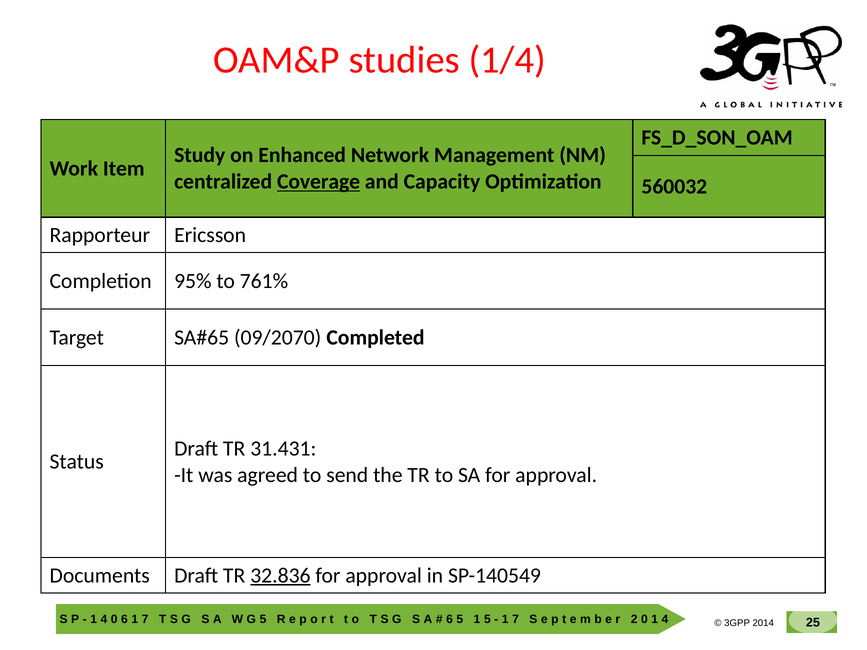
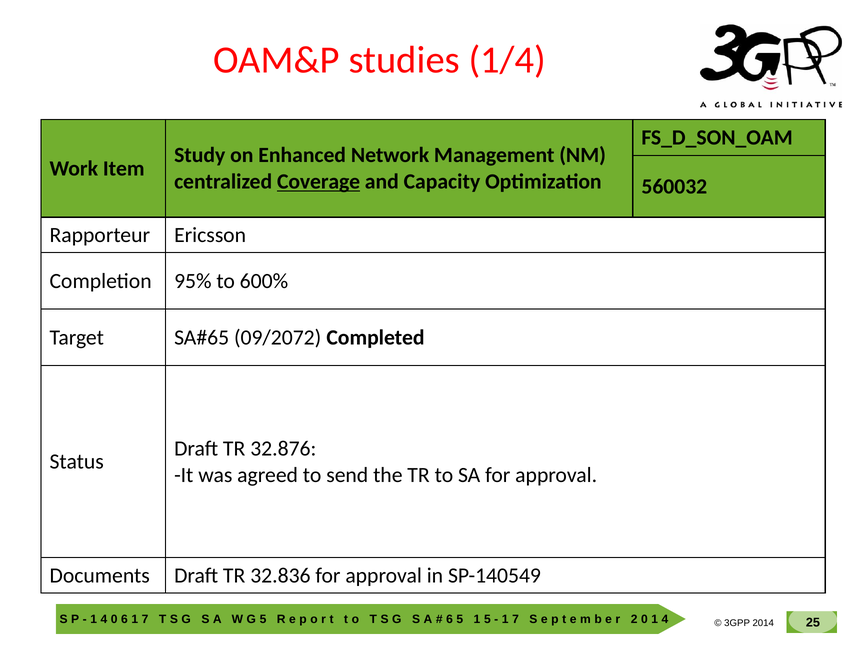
761%: 761% -> 600% (264, 281)
09/2070: 09/2070 -> 09/2072 (278, 337)
31.431: 31.431 -> 32.876 (283, 449)
32.836 underline: present -> none (280, 576)
